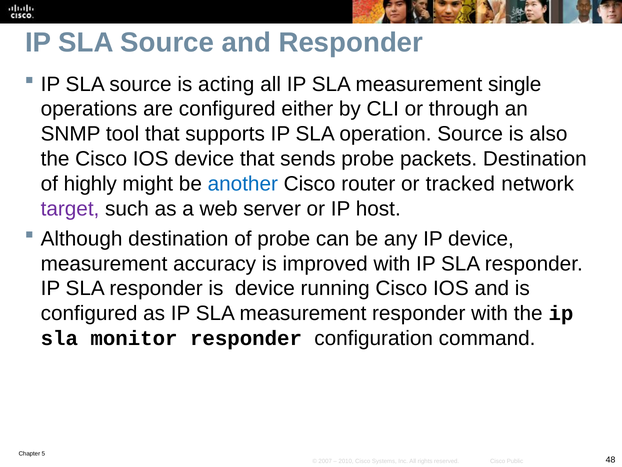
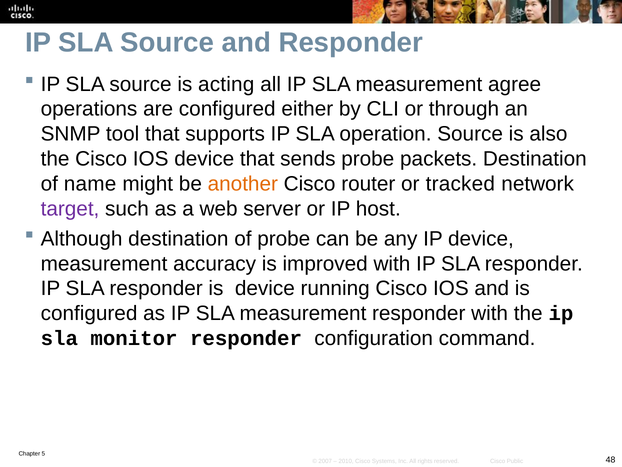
single: single -> agree (515, 84)
highly: highly -> name (90, 184)
another colour: blue -> orange (243, 184)
